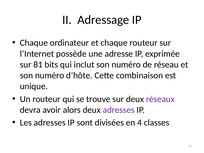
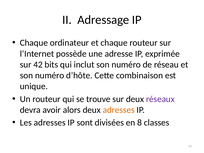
81: 81 -> 42 (38, 65)
adresses colour: purple -> orange (119, 110)
4: 4 -> 8 (140, 123)
